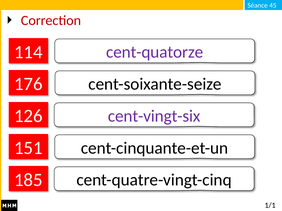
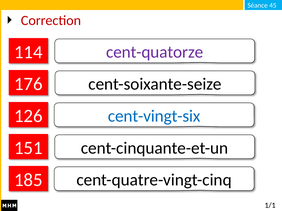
cent-vingt-six colour: purple -> blue (154, 116)
